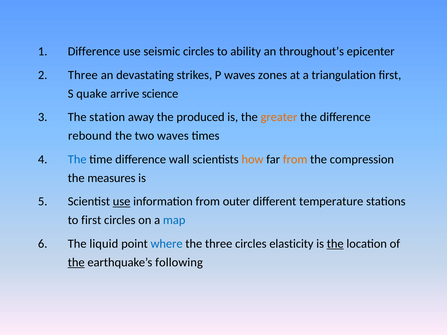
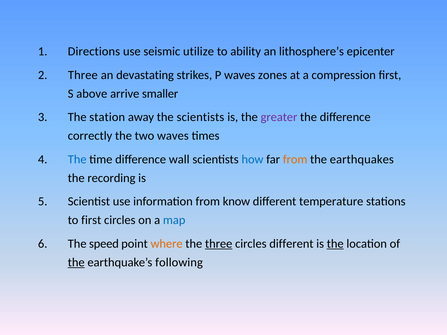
Difference: Difference -> Directions (94, 52)
seismic circles: circles -> utilize (199, 52)
throughout’s: throughout’s -> lithosphere’s (311, 52)
triangulation: triangulation -> compression (344, 75)
quake: quake -> above (92, 94)
science: science -> smaller (160, 94)
the produced: produced -> scientists (200, 117)
greater colour: orange -> purple (279, 117)
rebound: rebound -> correctly (90, 136)
how colour: orange -> blue (252, 160)
compression: compression -> earthquakes (362, 160)
measures: measures -> recording (111, 178)
use underline: present -> none (122, 202)
outer: outer -> know (236, 202)
liquid: liquid -> speed (104, 244)
where colour: blue -> orange (167, 244)
three underline: none -> present (219, 244)
circles elasticity: elasticity -> different (291, 244)
